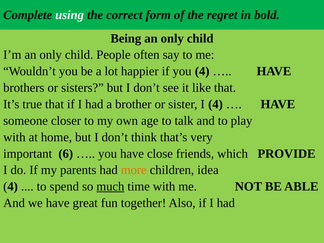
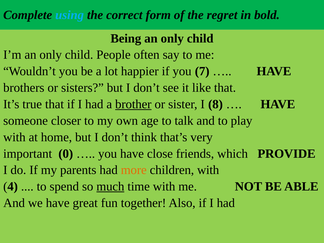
using colour: white -> light blue (70, 15)
you 4: 4 -> 7 (202, 71)
brother underline: none -> present (133, 104)
I 4: 4 -> 8 (216, 104)
6: 6 -> 0 (66, 154)
children idea: idea -> with (208, 170)
